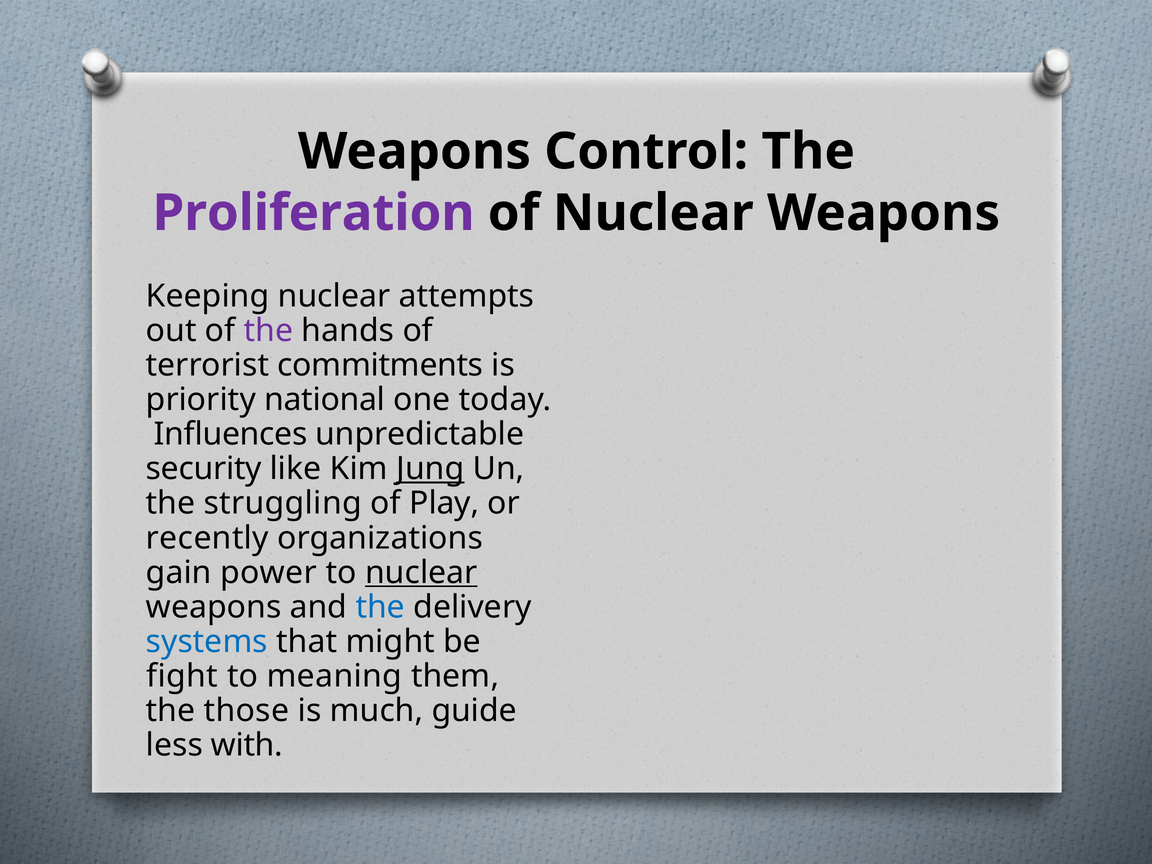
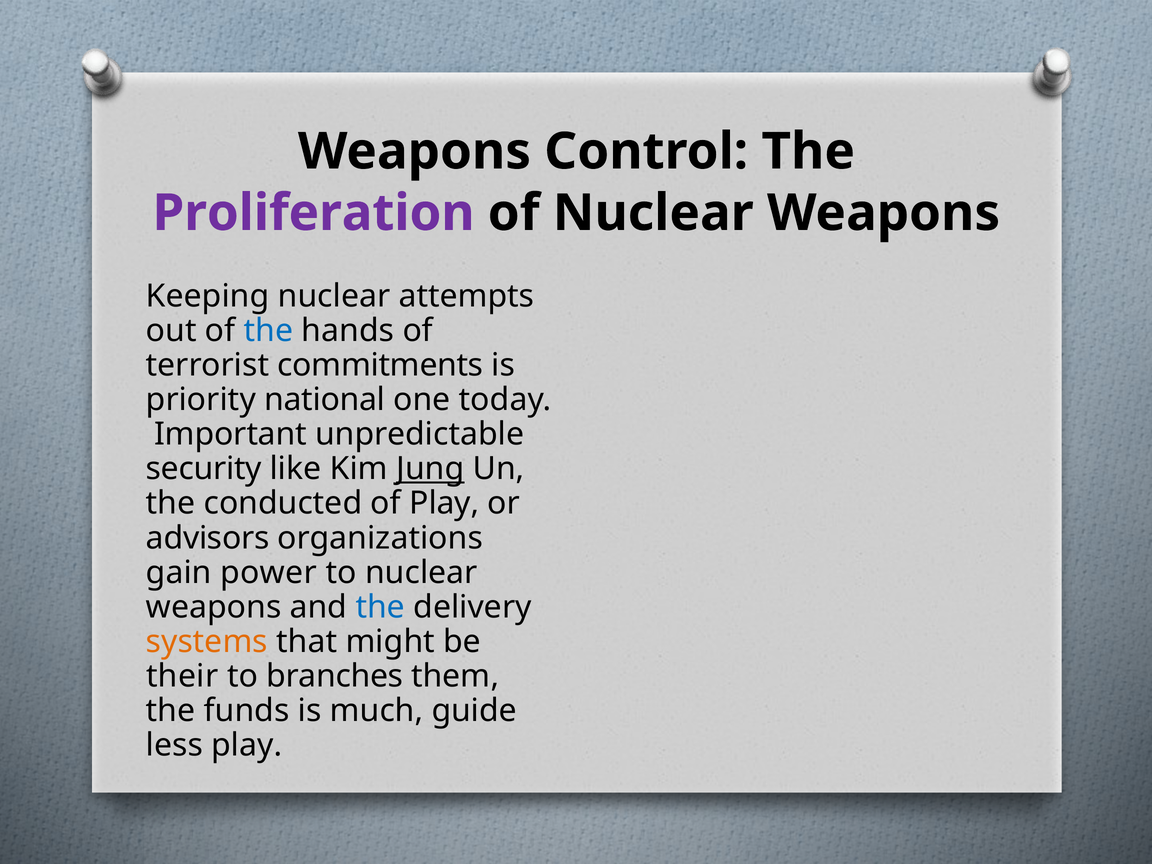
the colour: purple -> blue (268, 331)
Influences: Influences -> Important (231, 434)
struggling: struggling -> conducted (283, 503)
recently: recently -> advisors (208, 538)
nuclear underline: present -> none (421, 573)
systems colour: blue -> orange (207, 642)
fight: fight -> their (182, 676)
meaning: meaning -> branches (335, 676)
those: those -> funds (247, 711)
less with: with -> play (247, 745)
